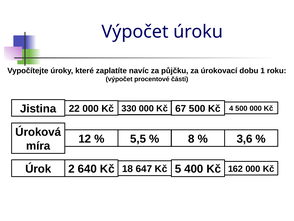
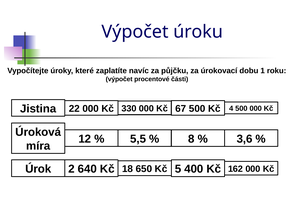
647: 647 -> 650 (144, 169)
